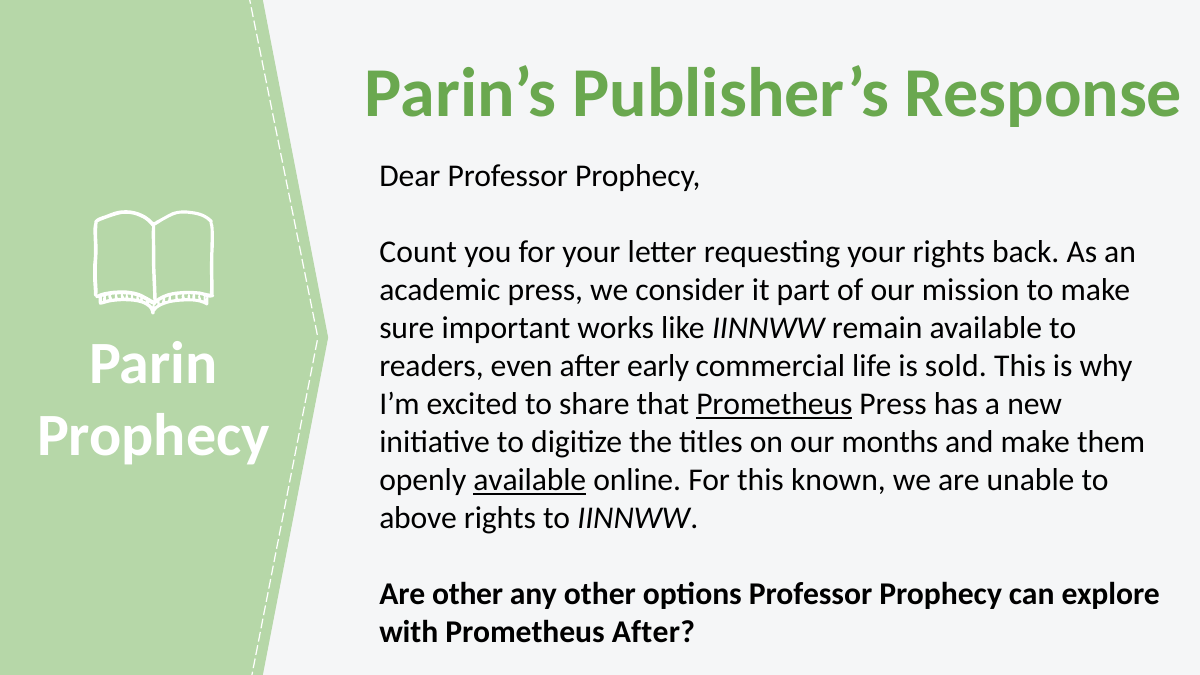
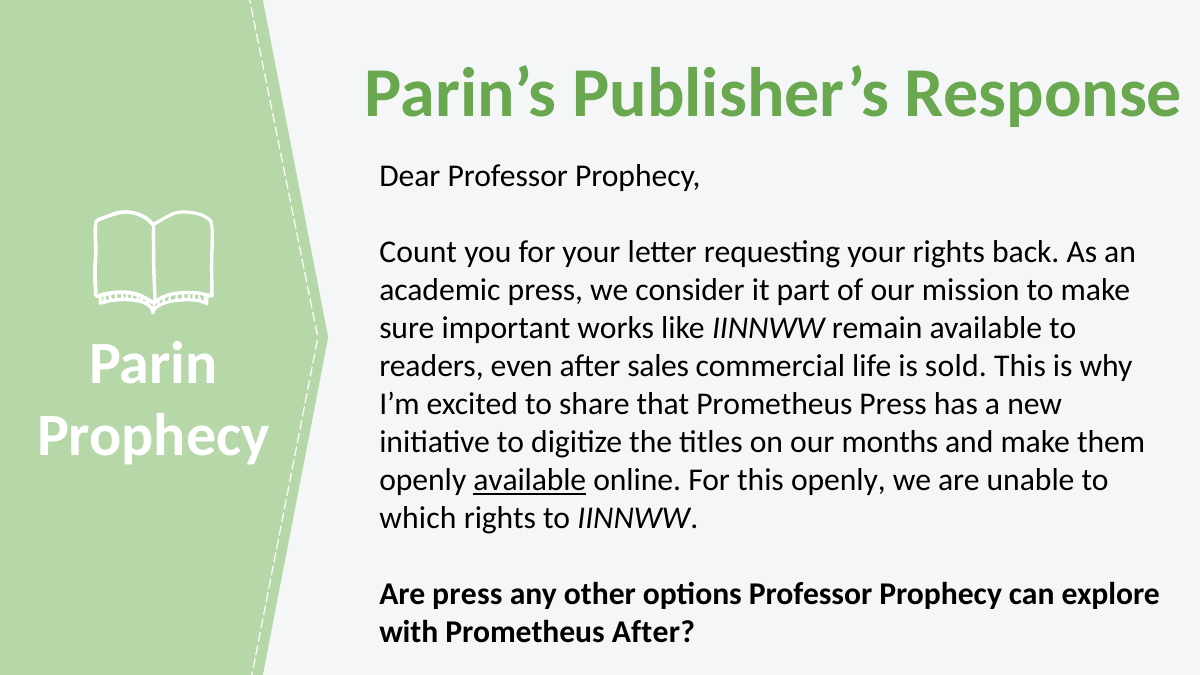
early: early -> sales (658, 366)
Prometheus underline: present -> none (774, 404)
this known: known -> openly (838, 480)
above: above -> which (418, 518)
Are other: other -> press (467, 594)
